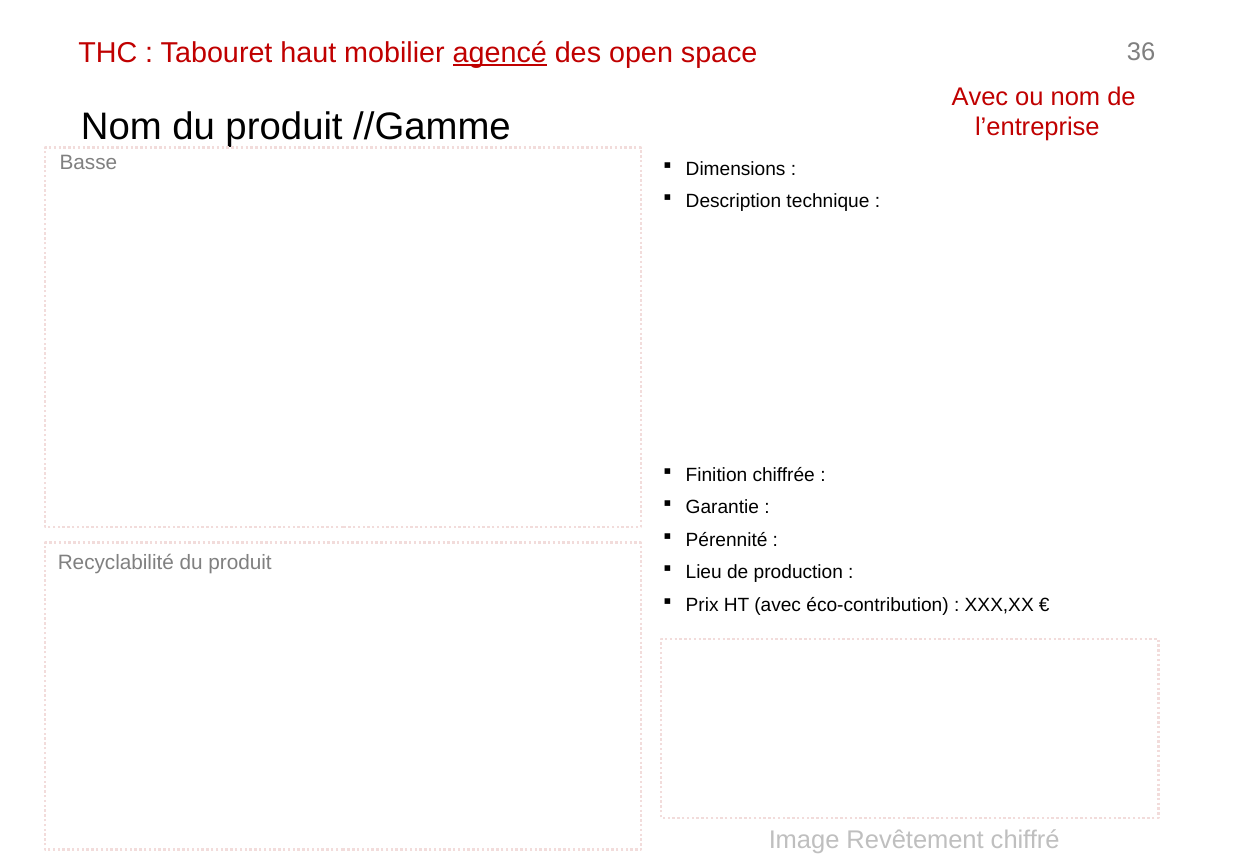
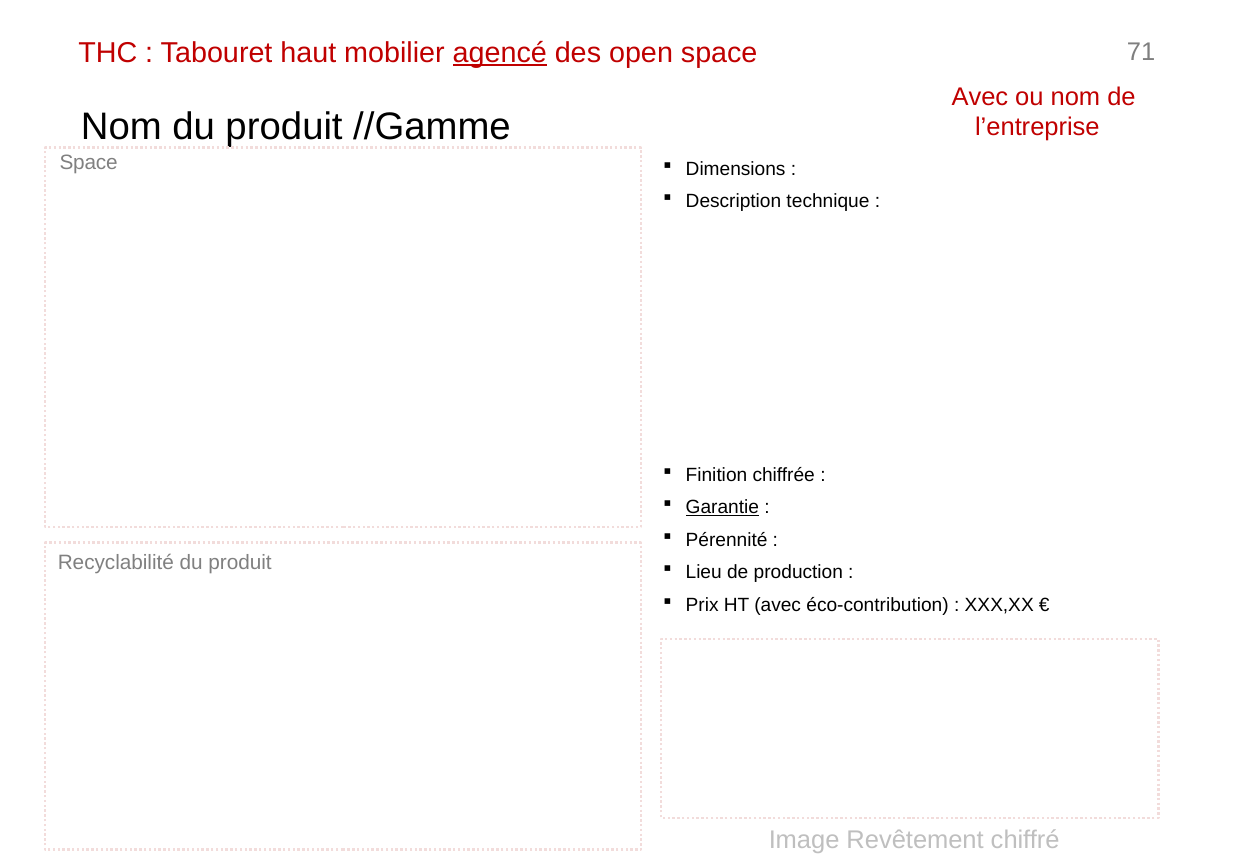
36: 36 -> 71 (1141, 53)
Basse: Basse -> Space (89, 162)
Garantie underline: none -> present (722, 507)
